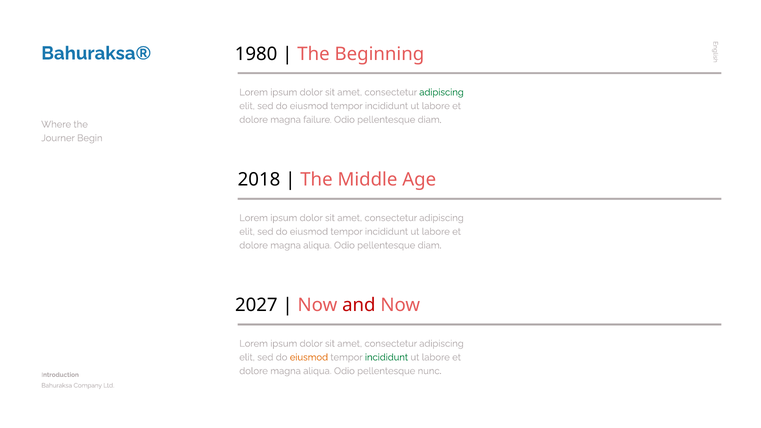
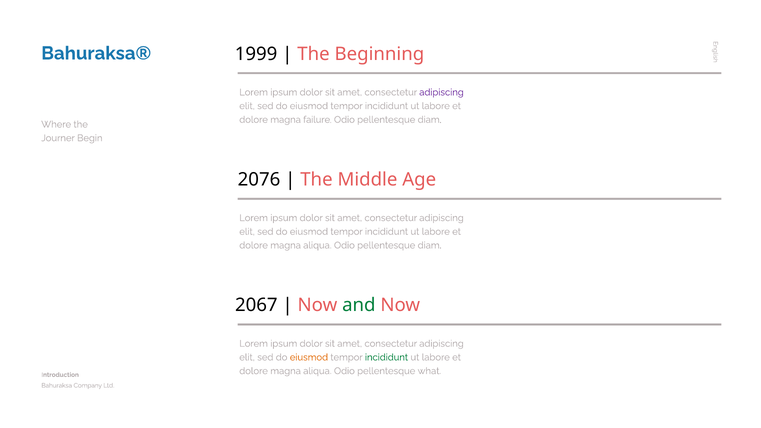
1980: 1980 -> 1999 (256, 54)
adipiscing colour: green -> purple (441, 92)
2018: 2018 -> 2076 (259, 180)
2027: 2027 -> 2067 (256, 305)
and colour: red -> green (359, 305)
nunc: nunc -> what (430, 371)
